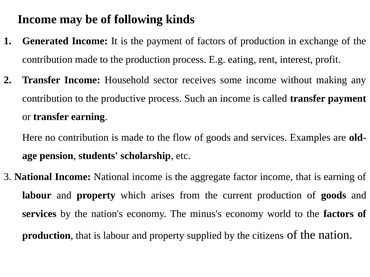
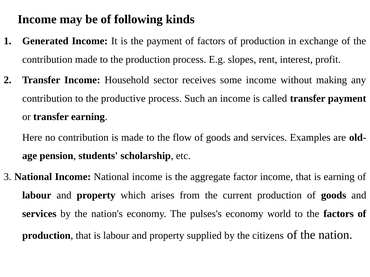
eating: eating -> slopes (242, 60)
minus's: minus's -> pulses's (206, 214)
